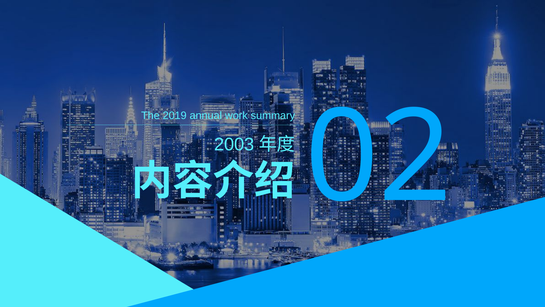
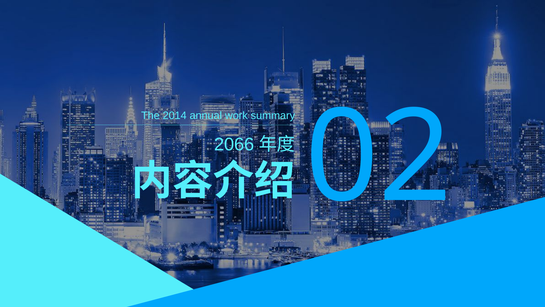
2019: 2019 -> 2014 (175, 115)
2003: 2003 -> 2066 (234, 144)
